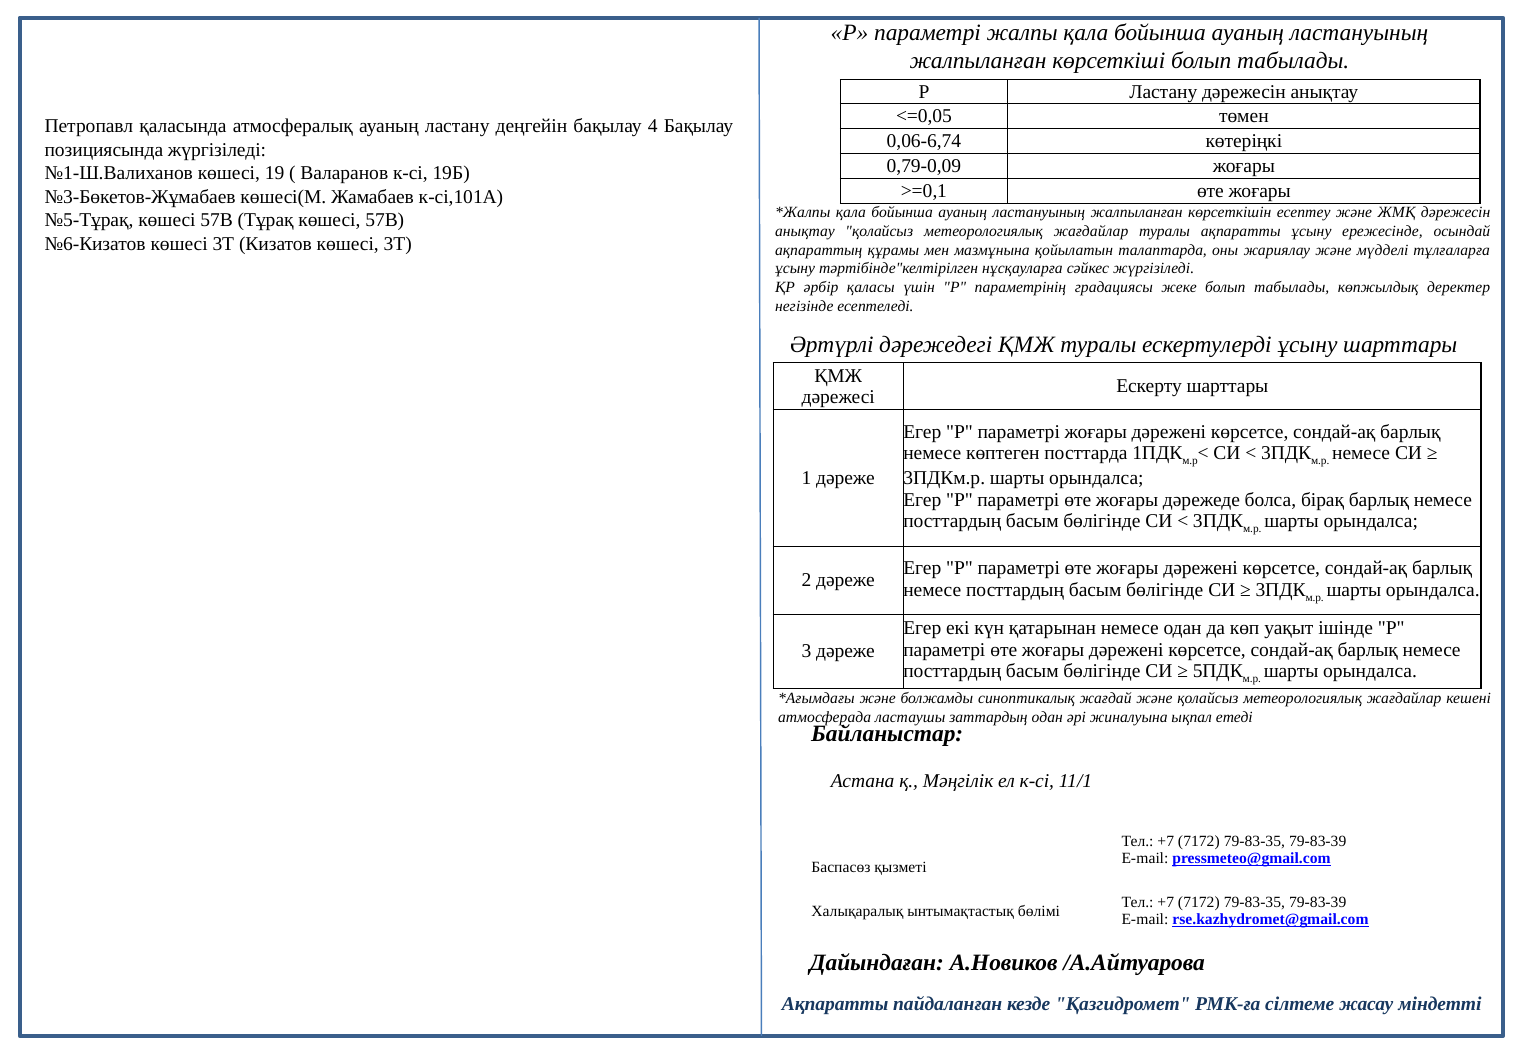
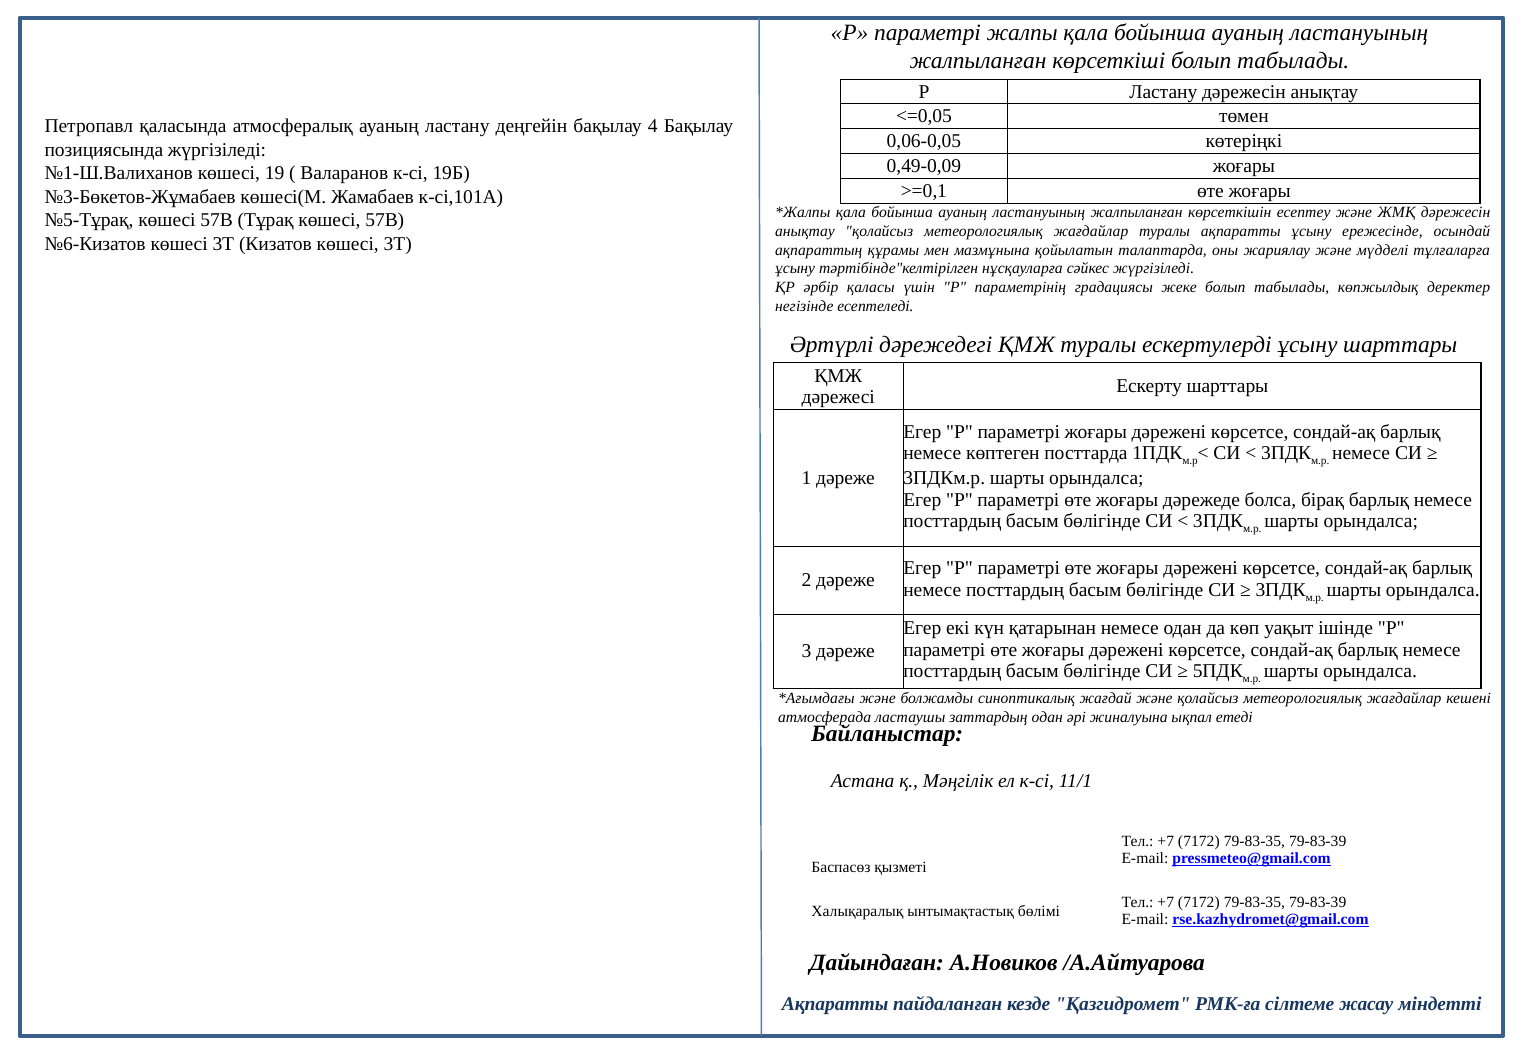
0,06-6,74: 0,06-6,74 -> 0,06-0,05 (924, 141)
0,79-0,09: 0,79-0,09 -> 0,49-0,09 (924, 166)
